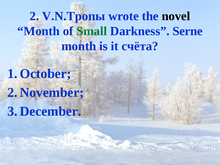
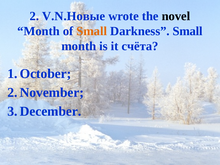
V.N.Тропы: V.N.Тропы -> V.N.Новые (74, 16)
Small colour: green -> orange (92, 31)
Darkness Serne: Serne -> Small (188, 31)
